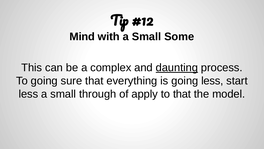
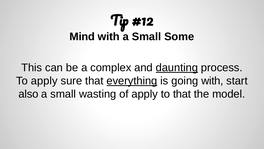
To going: going -> apply (44, 81)
everything underline: none -> present (132, 81)
going less: less -> with (212, 81)
less: less -> also (28, 94)
through: through -> wasting (98, 94)
